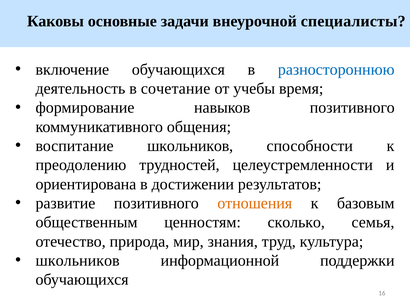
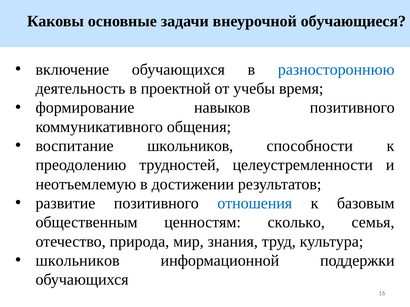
специалисты: специалисты -> обучающиеся (353, 21)
сочетание: сочетание -> проектной (176, 89)
ориентирована: ориентирована -> неотъемлемую (86, 184)
отношения colour: orange -> blue (255, 204)
